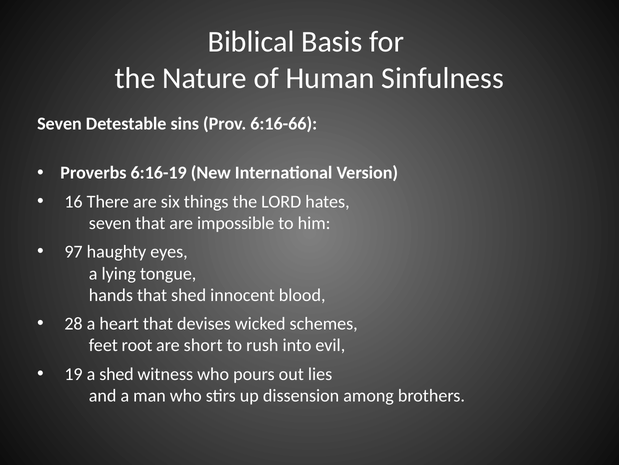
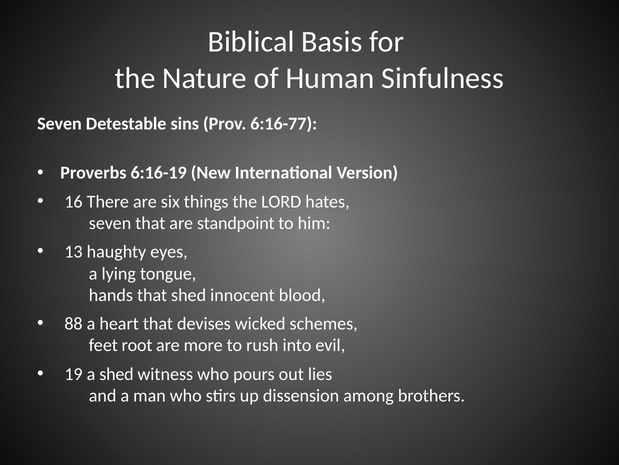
6:16-66: 6:16-66 -> 6:16-77 (284, 124)
impossible: impossible -> standpoint (236, 223)
97: 97 -> 13 (74, 251)
28: 28 -> 88 (74, 323)
short: short -> more (203, 345)
